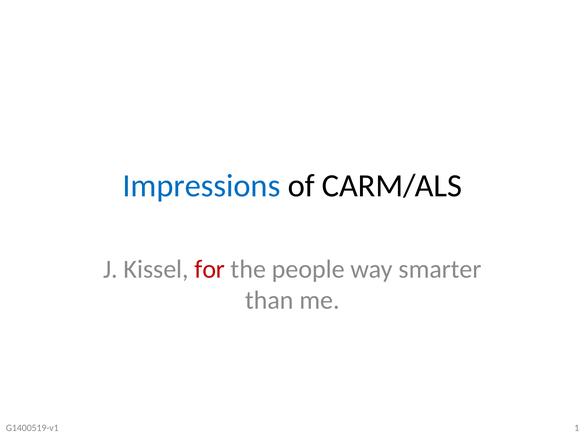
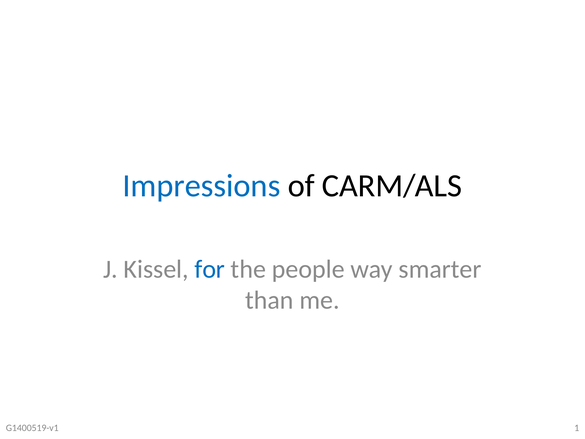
for colour: red -> blue (210, 269)
